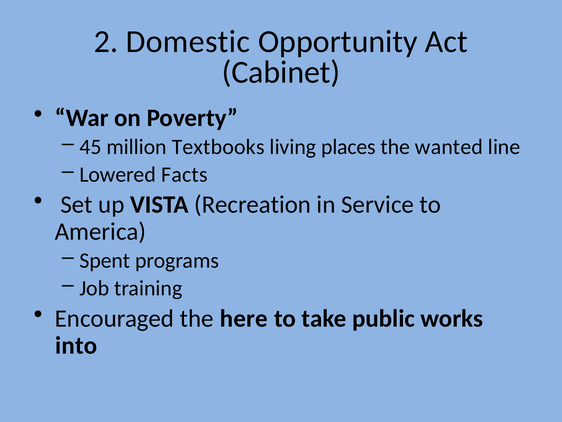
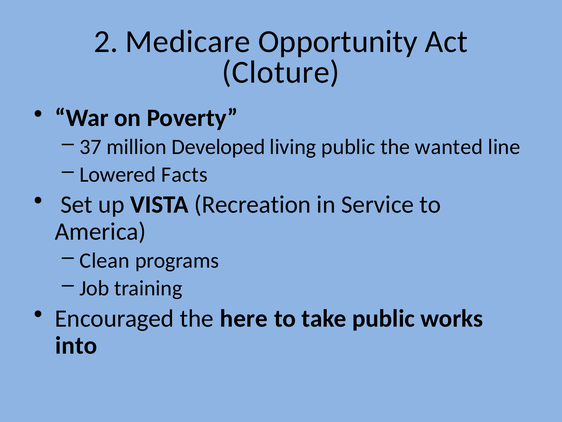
Domestic: Domestic -> Medicare (188, 41)
Cabinet: Cabinet -> Cloture (281, 72)
45: 45 -> 37 (90, 147)
Textbooks: Textbooks -> Developed (218, 147)
living places: places -> public (348, 147)
Spent: Spent -> Clean (105, 260)
